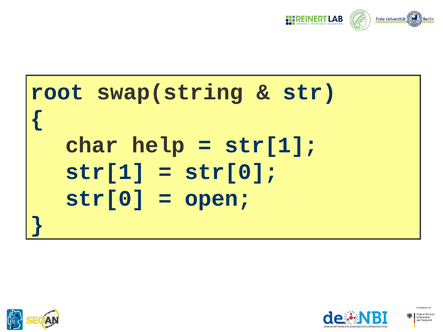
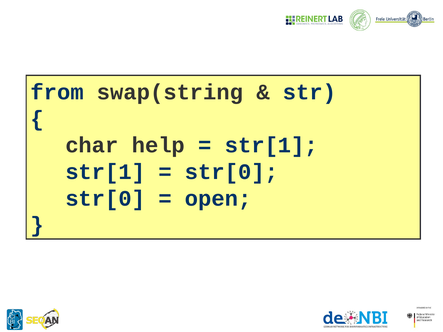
root: root -> from (57, 92)
